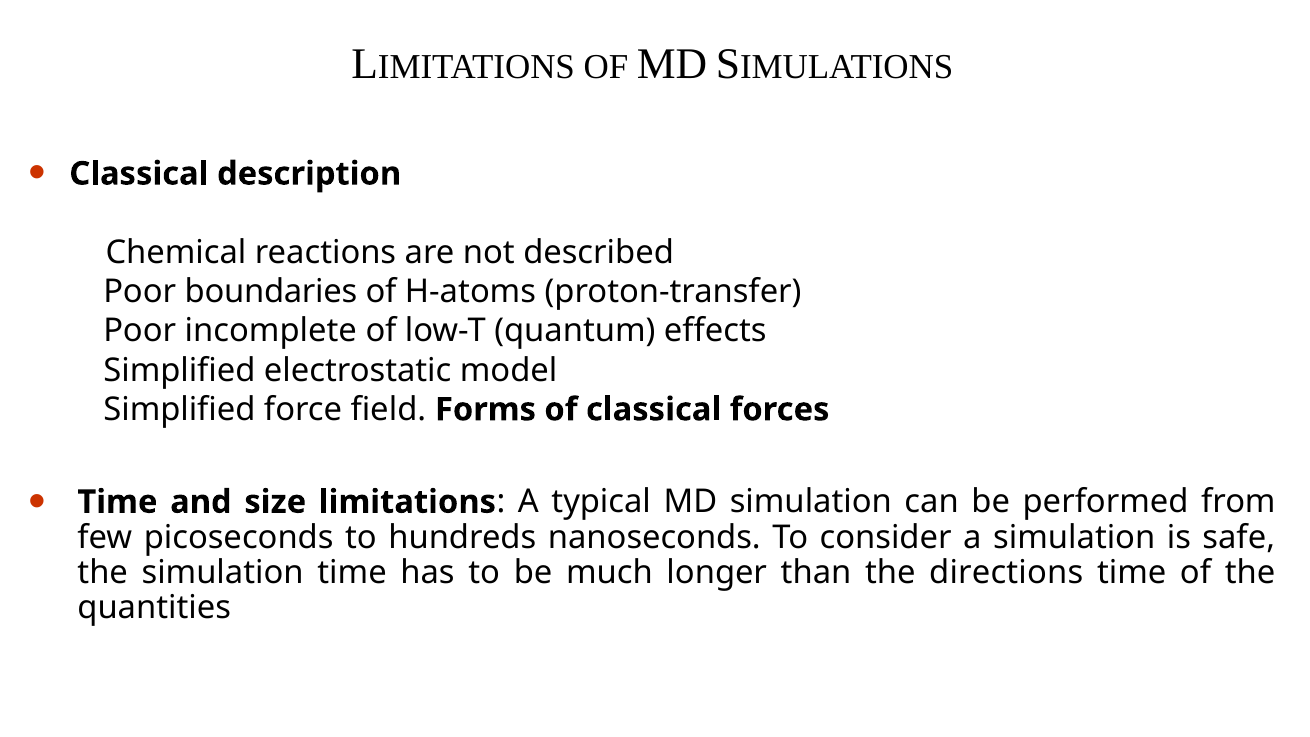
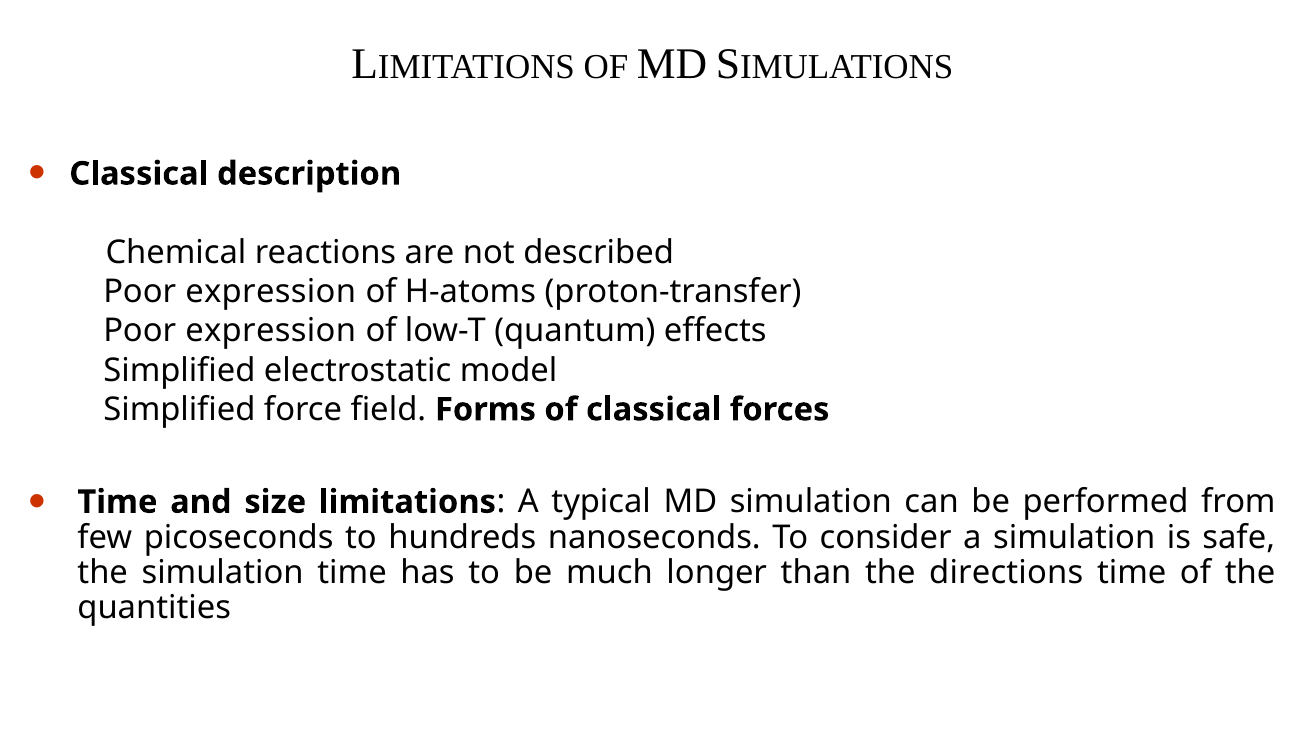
boundaries: boundaries -> expression (271, 292)
incomplete: incomplete -> expression (271, 331)
